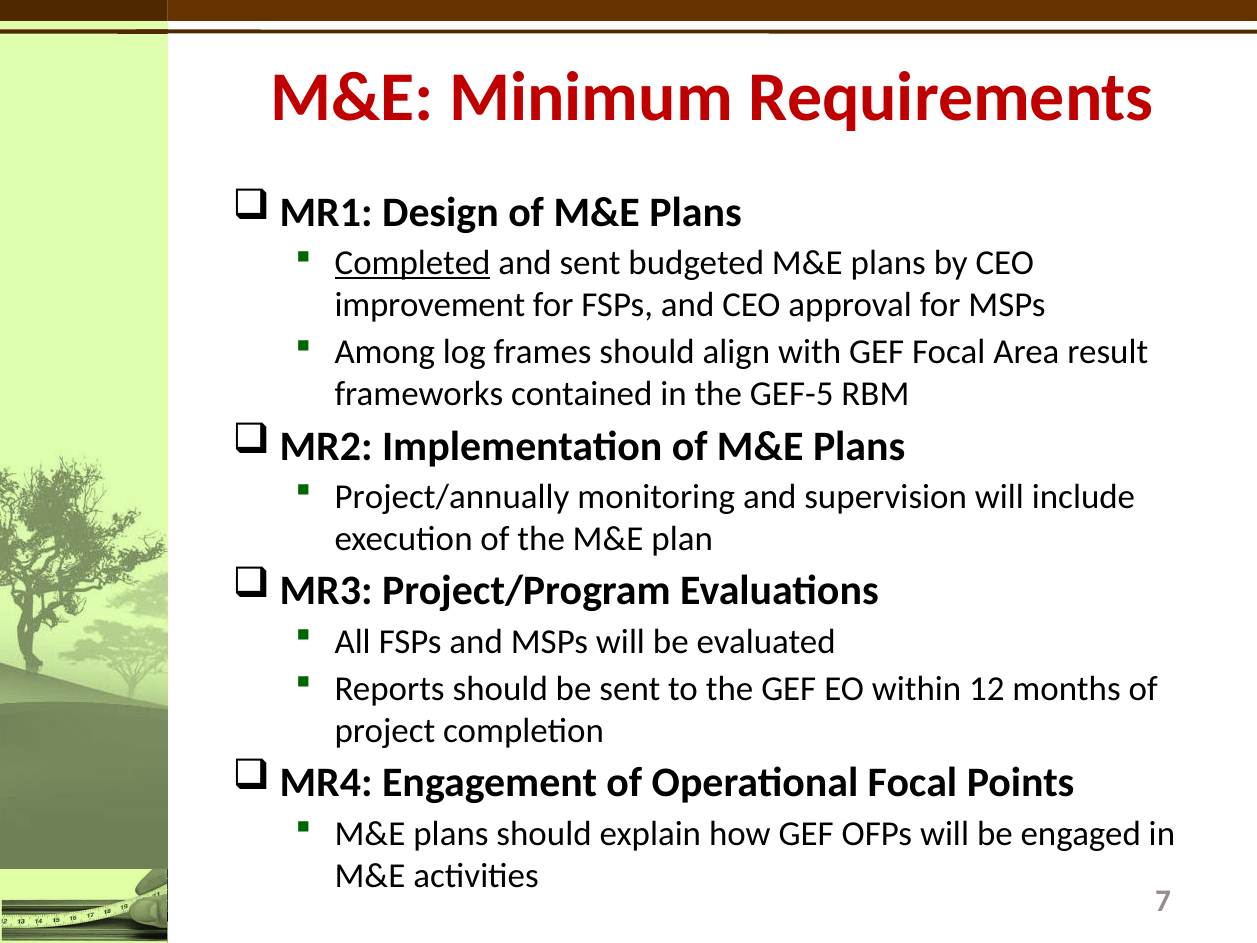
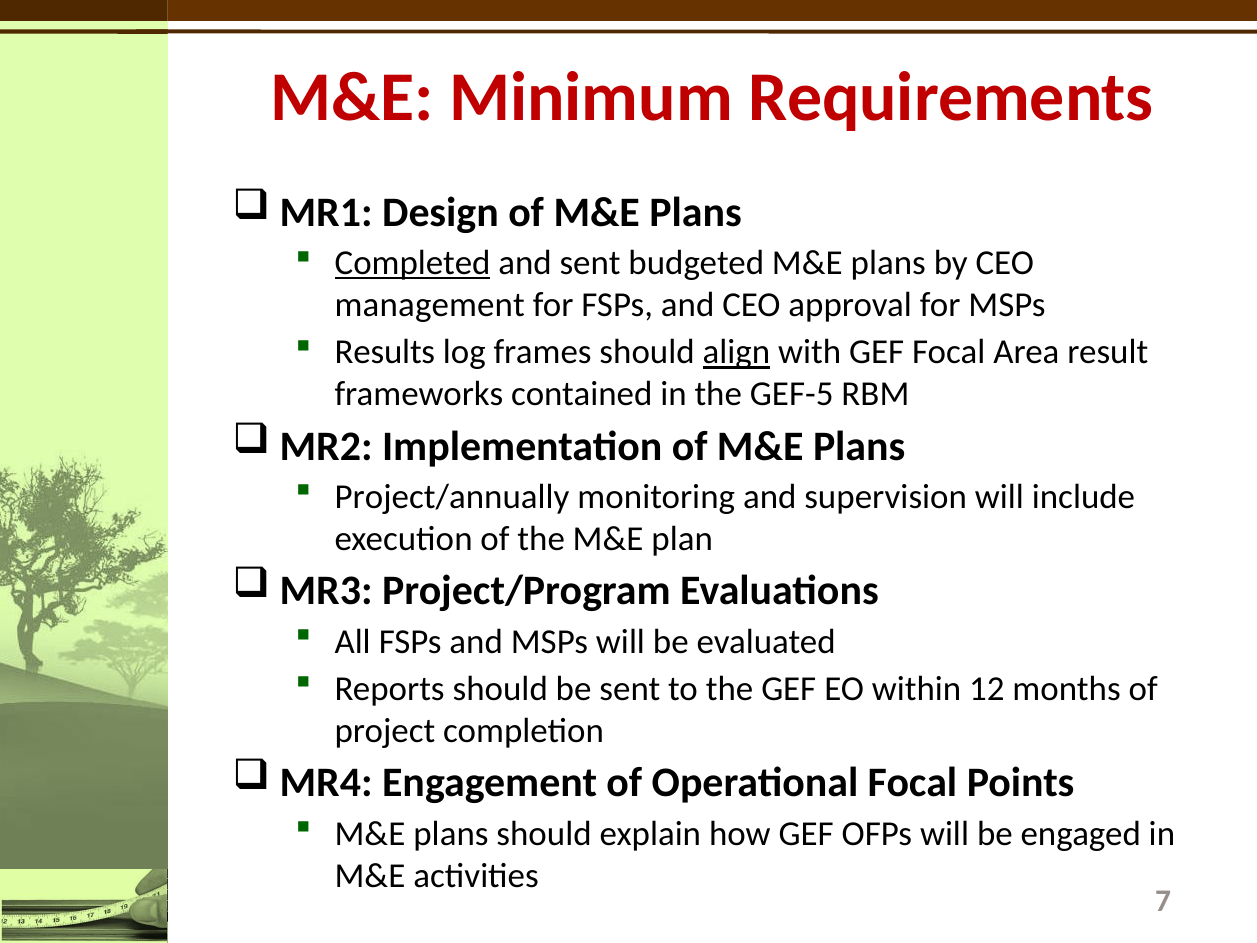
improvement: improvement -> management (430, 305)
Among: Among -> Results (385, 352)
align underline: none -> present (736, 352)
